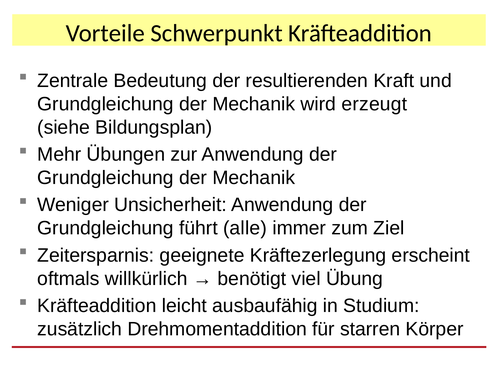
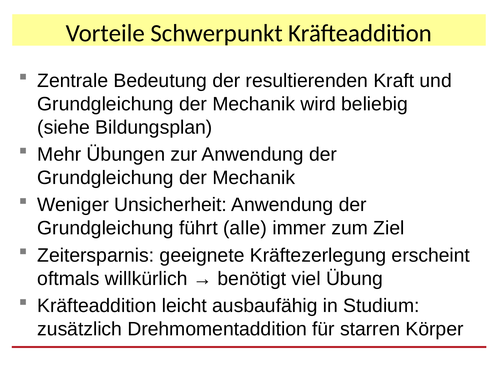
erzeugt: erzeugt -> beliebig (375, 104)
